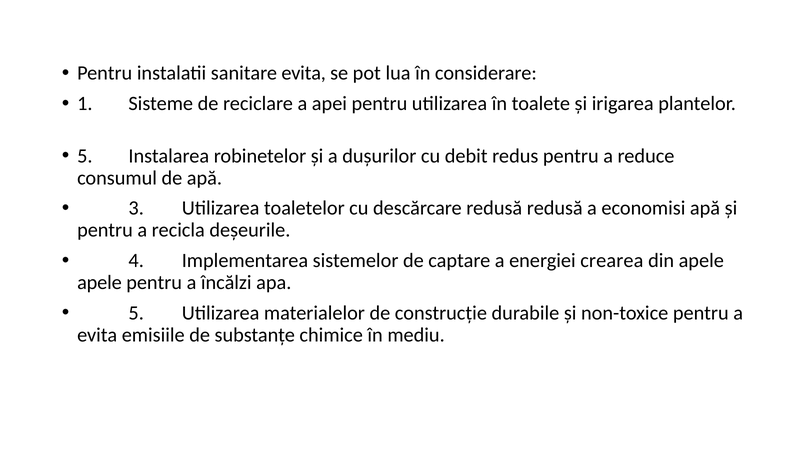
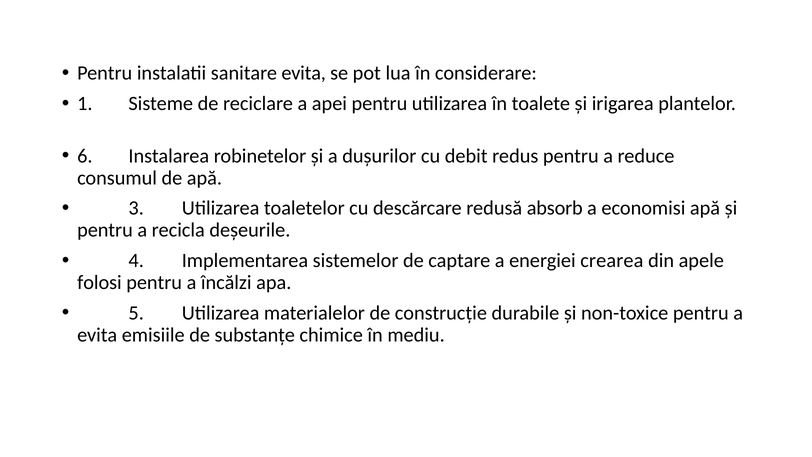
5: 5 -> 6 (85, 156)
redusă redusă: redusă -> absorb (555, 208)
apele: apele -> folosi (99, 282)
